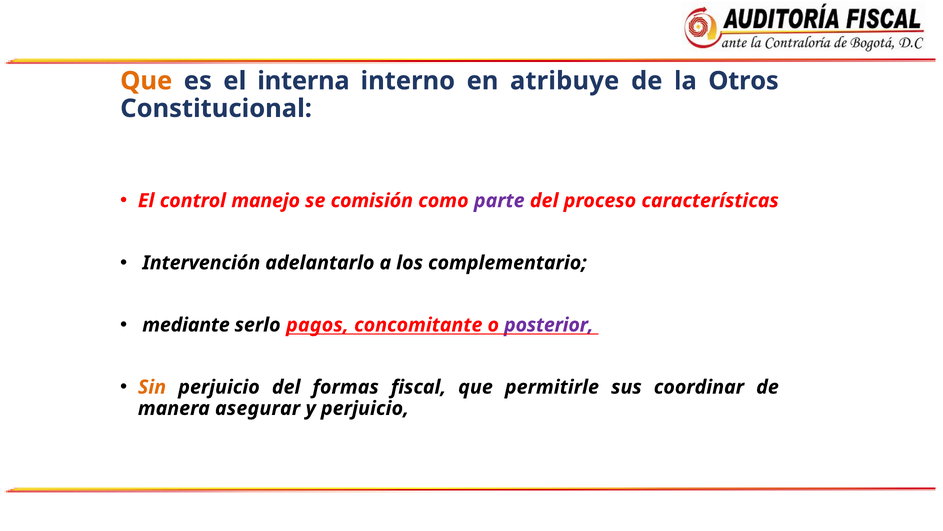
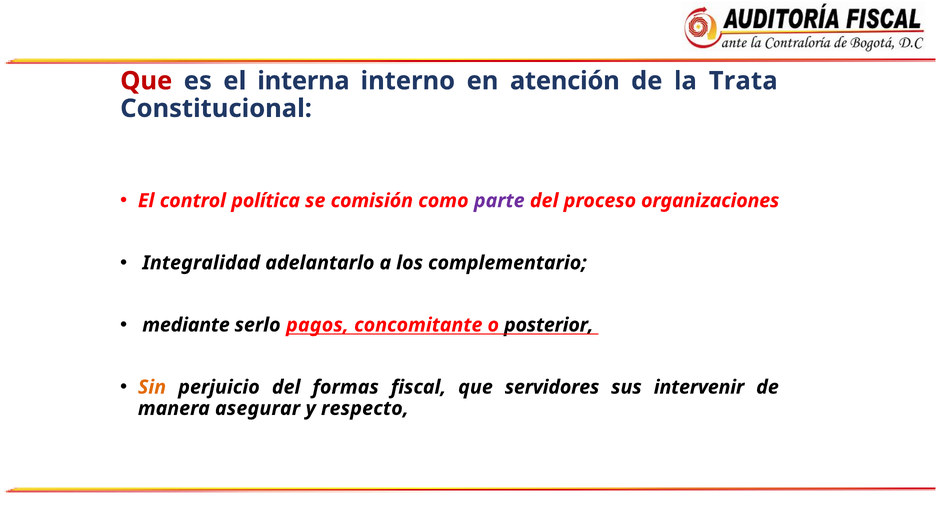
Que colour: orange -> red (146, 81)
atribuye: atribuye -> atención (565, 81)
Otros: Otros -> Trata (743, 81)
manejo: manejo -> política (266, 200)
características: características -> organizaciones (710, 200)
Intervención: Intervención -> Integralidad (201, 263)
posterior colour: purple -> black (549, 325)
permitirle: permitirle -> servidores (552, 387)
coordinar: coordinar -> intervenir (699, 387)
y perjuicio: perjuicio -> respecto (365, 408)
